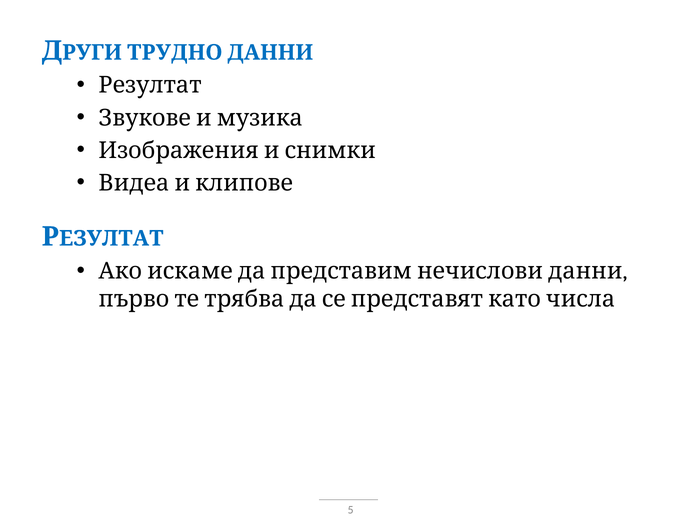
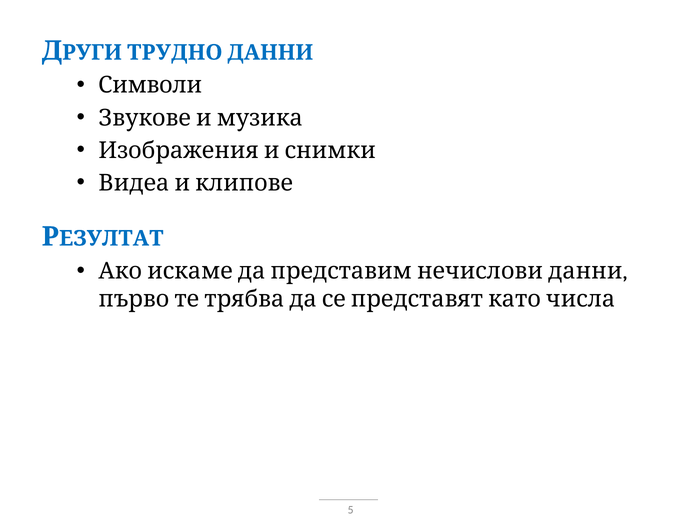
Резултат: Резултат -> Символи (150, 85)
